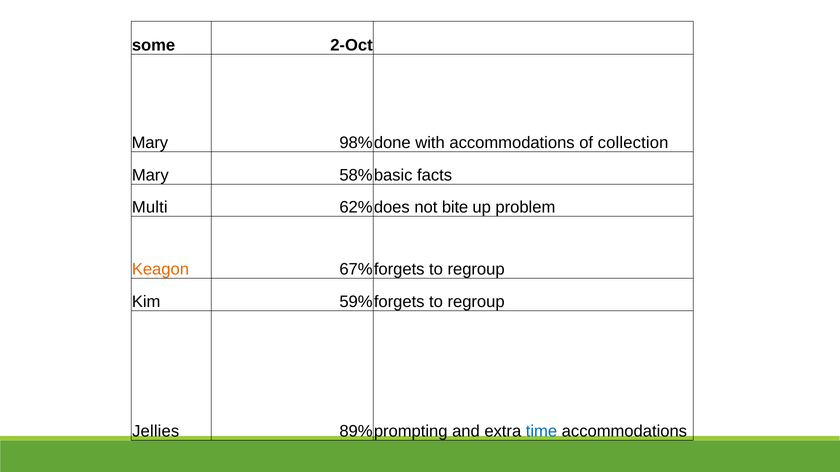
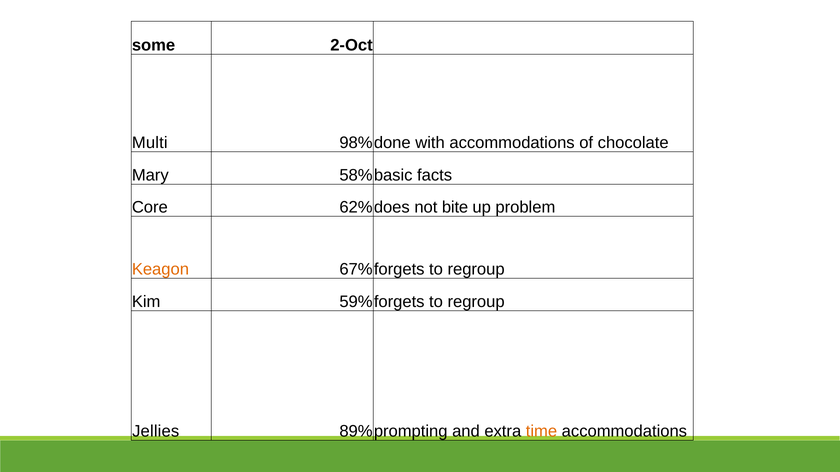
Mary: Mary -> Multi (150, 143)
collection: collection -> chocolate (633, 143)
Multi: Multi -> Core (150, 208)
time colour: blue -> orange (541, 432)
